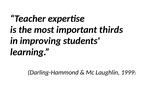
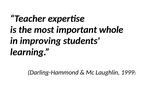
thirds: thirds -> whole (111, 30)
